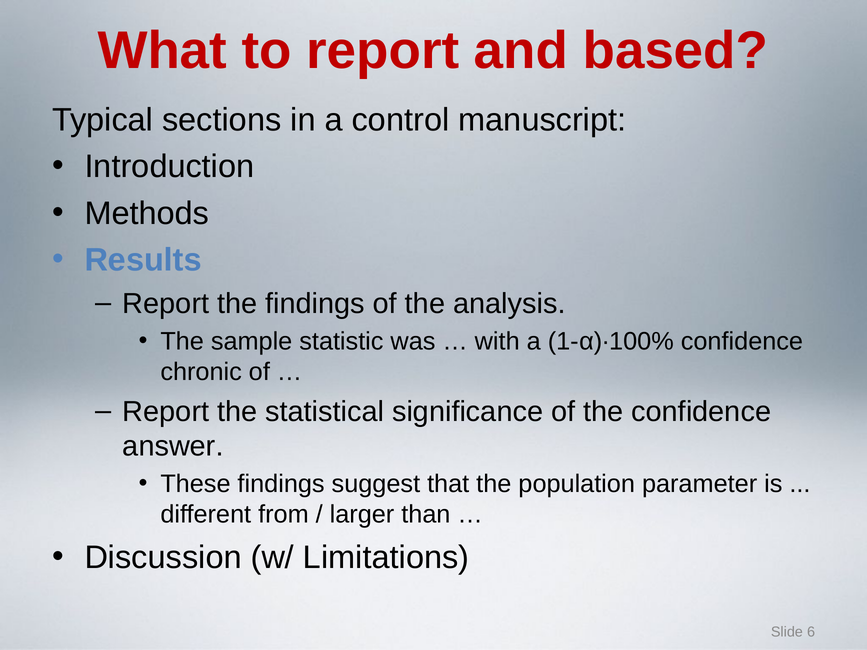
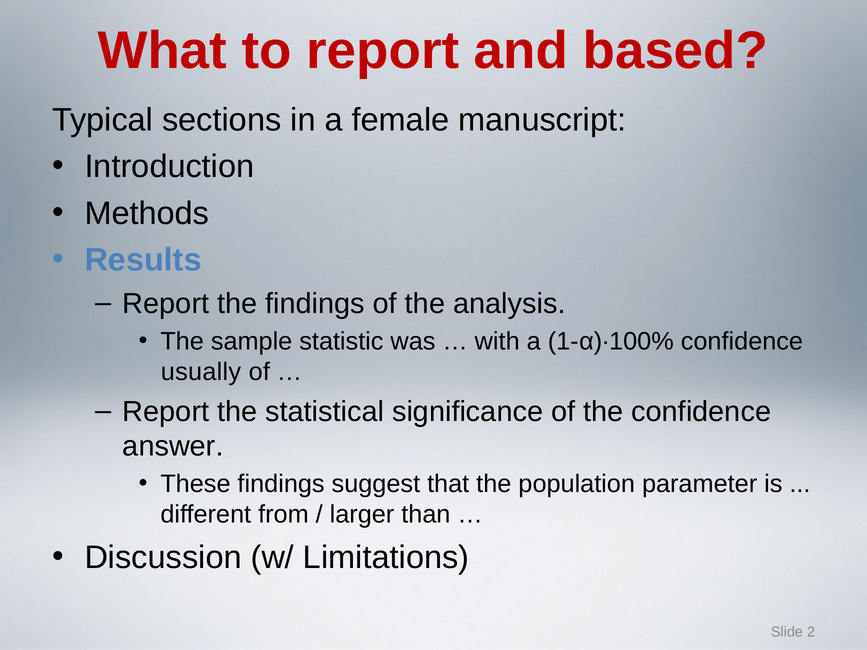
control: control -> female (401, 120)
chronic: chronic -> usually (201, 372)
6: 6 -> 2 (811, 632)
